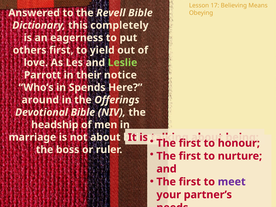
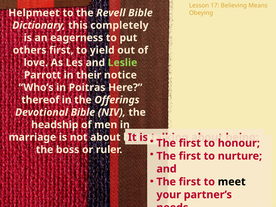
Answered: Answered -> Helpmeet (34, 13)
Spends: Spends -> Poitras (87, 87)
around: around -> thereof (40, 100)
meet colour: purple -> black (232, 182)
